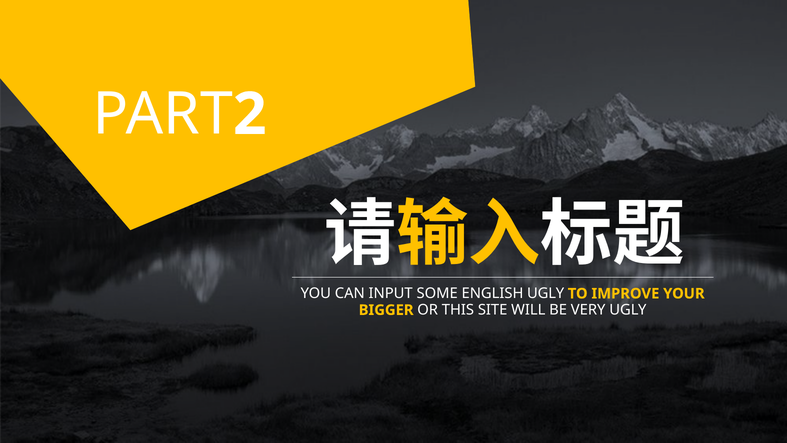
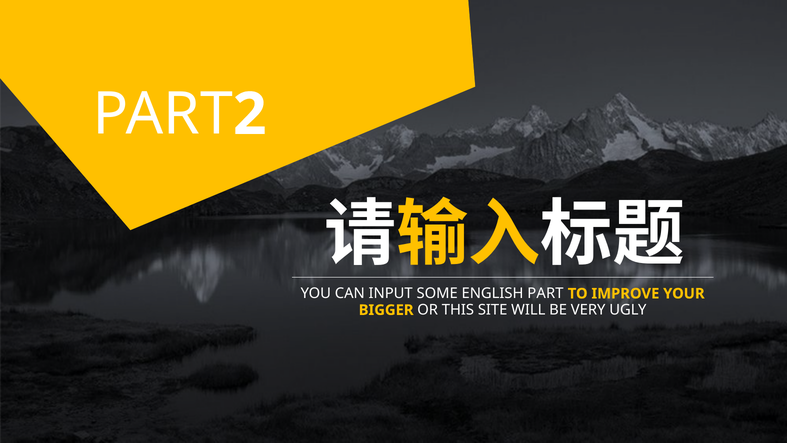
ENGLISH UGLY: UGLY -> PART (545, 293)
